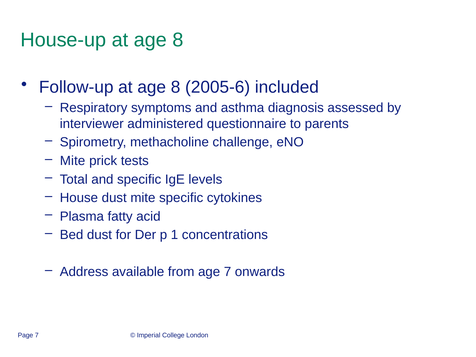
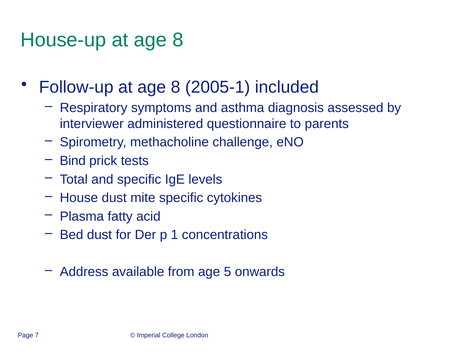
2005-6: 2005-6 -> 2005-1 (218, 87)
Mite: Mite -> Bind (73, 161)
age 7: 7 -> 5 (228, 272)
